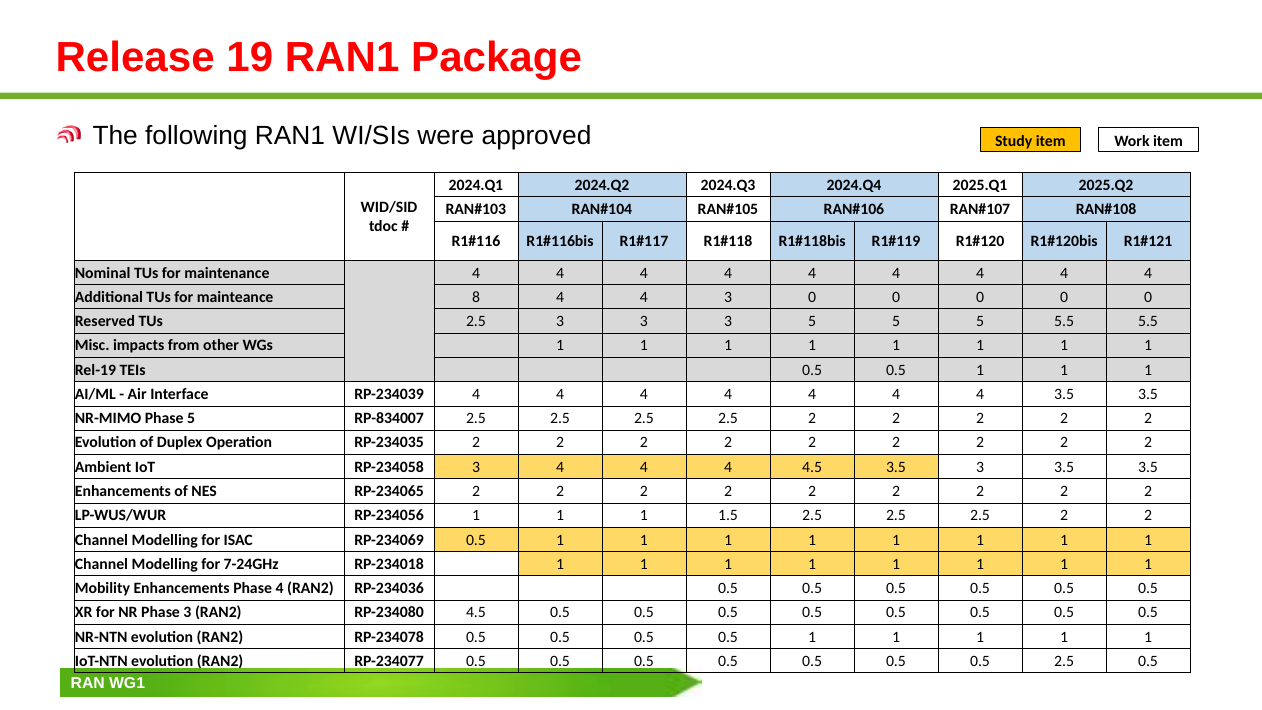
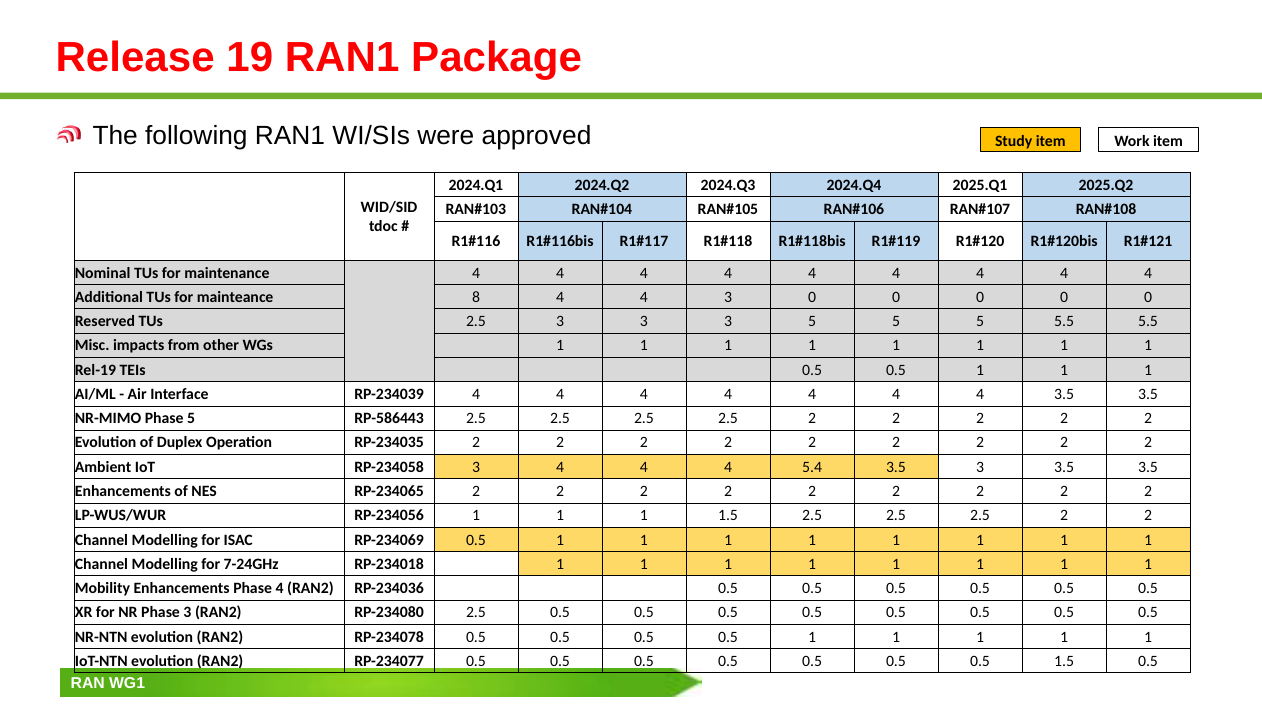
RP-834007: RP-834007 -> RP-586443 (389, 418)
4 4.5: 4.5 -> 5.4 (812, 467)
RP-234080 4.5: 4.5 -> 2.5 (476, 612)
0.5 2.5: 2.5 -> 1.5 (1064, 661)
